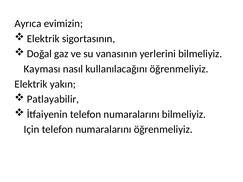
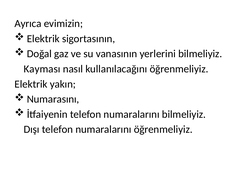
Patlayabilir: Patlayabilir -> Numarasını (53, 99)
Için: Için -> Dışı (32, 130)
